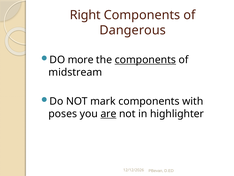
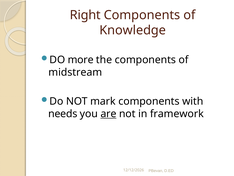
Dangerous: Dangerous -> Knowledge (133, 30)
components underline: present -> none (145, 60)
poses: poses -> needs (63, 113)
highlighter: highlighter -> framework (177, 113)
